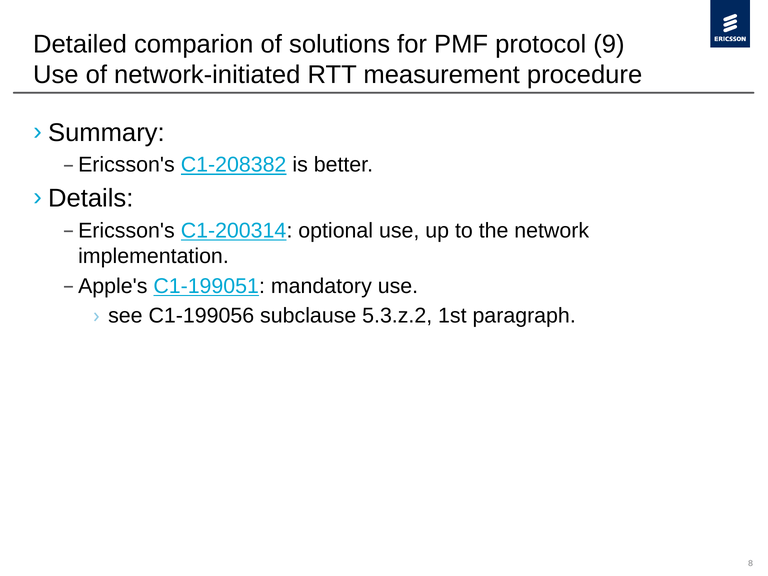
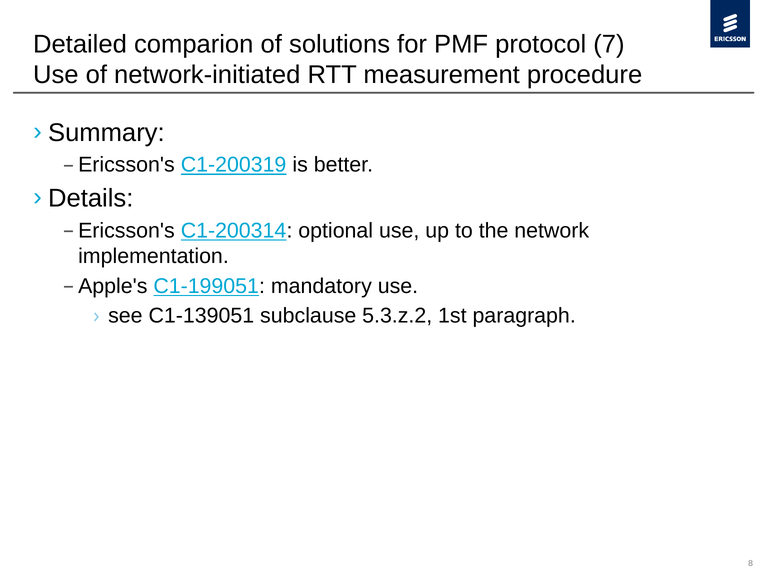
9: 9 -> 7 (609, 44)
C1-208382: C1-208382 -> C1-200319 (234, 165)
C1-199056: C1-199056 -> C1-139051 (201, 316)
